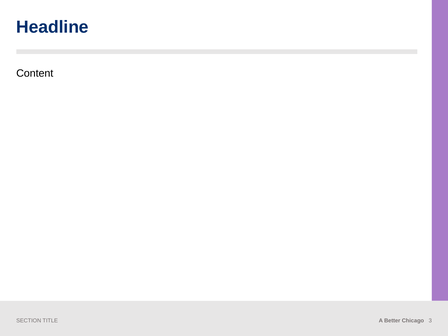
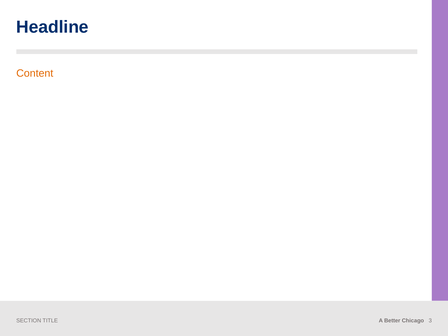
Content colour: black -> orange (35, 73)
